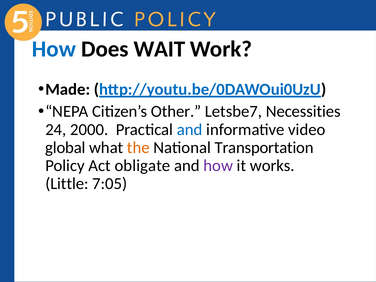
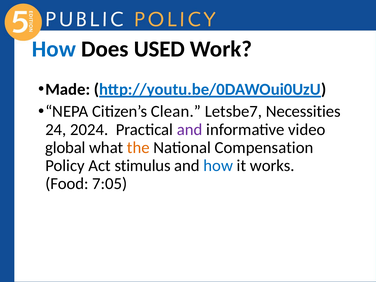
WAIT: WAIT -> USED (159, 49)
Other: Other -> Clean (176, 111)
2000: 2000 -> 2024 (89, 130)
and colour: blue -> purple (190, 130)
Transportation: Transportation -> Compensation (264, 148)
obligate: obligate -> stimulus (143, 166)
how colour: purple -> blue (218, 166)
Little: Little -> Food (67, 184)
